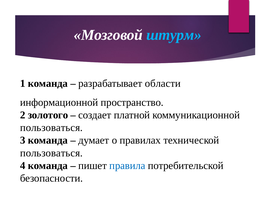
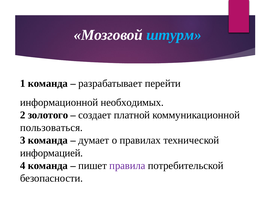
области: области -> перейти (163, 83)
пространство: пространство -> необходимых (132, 102)
пользоваться: пользоваться -> информацией (52, 153)
правила colour: blue -> purple (127, 165)
